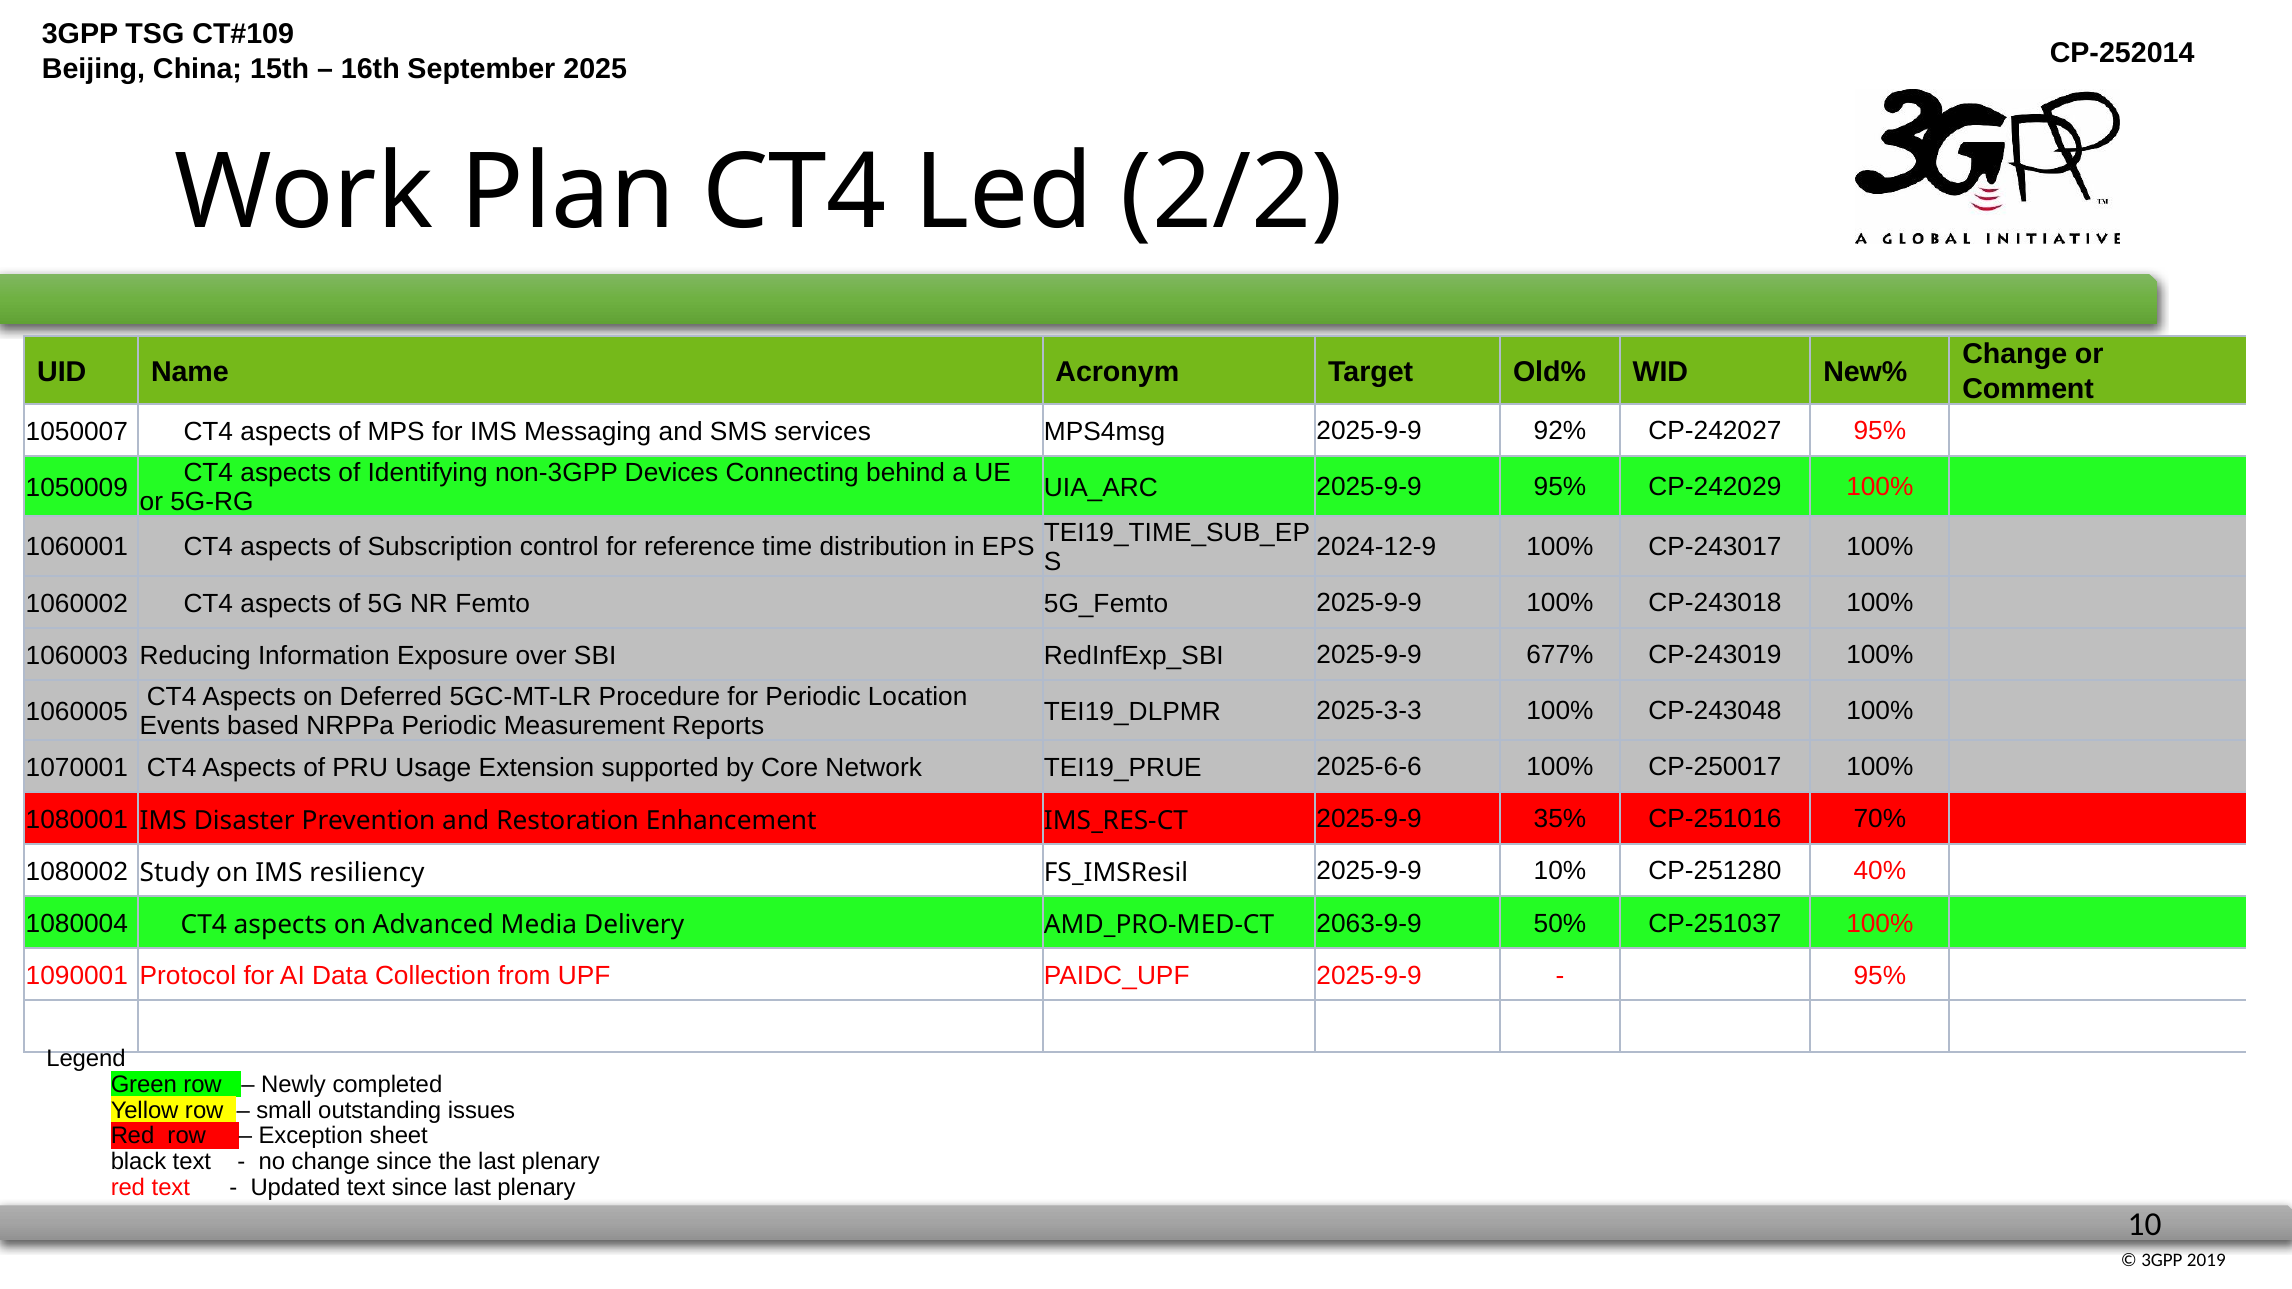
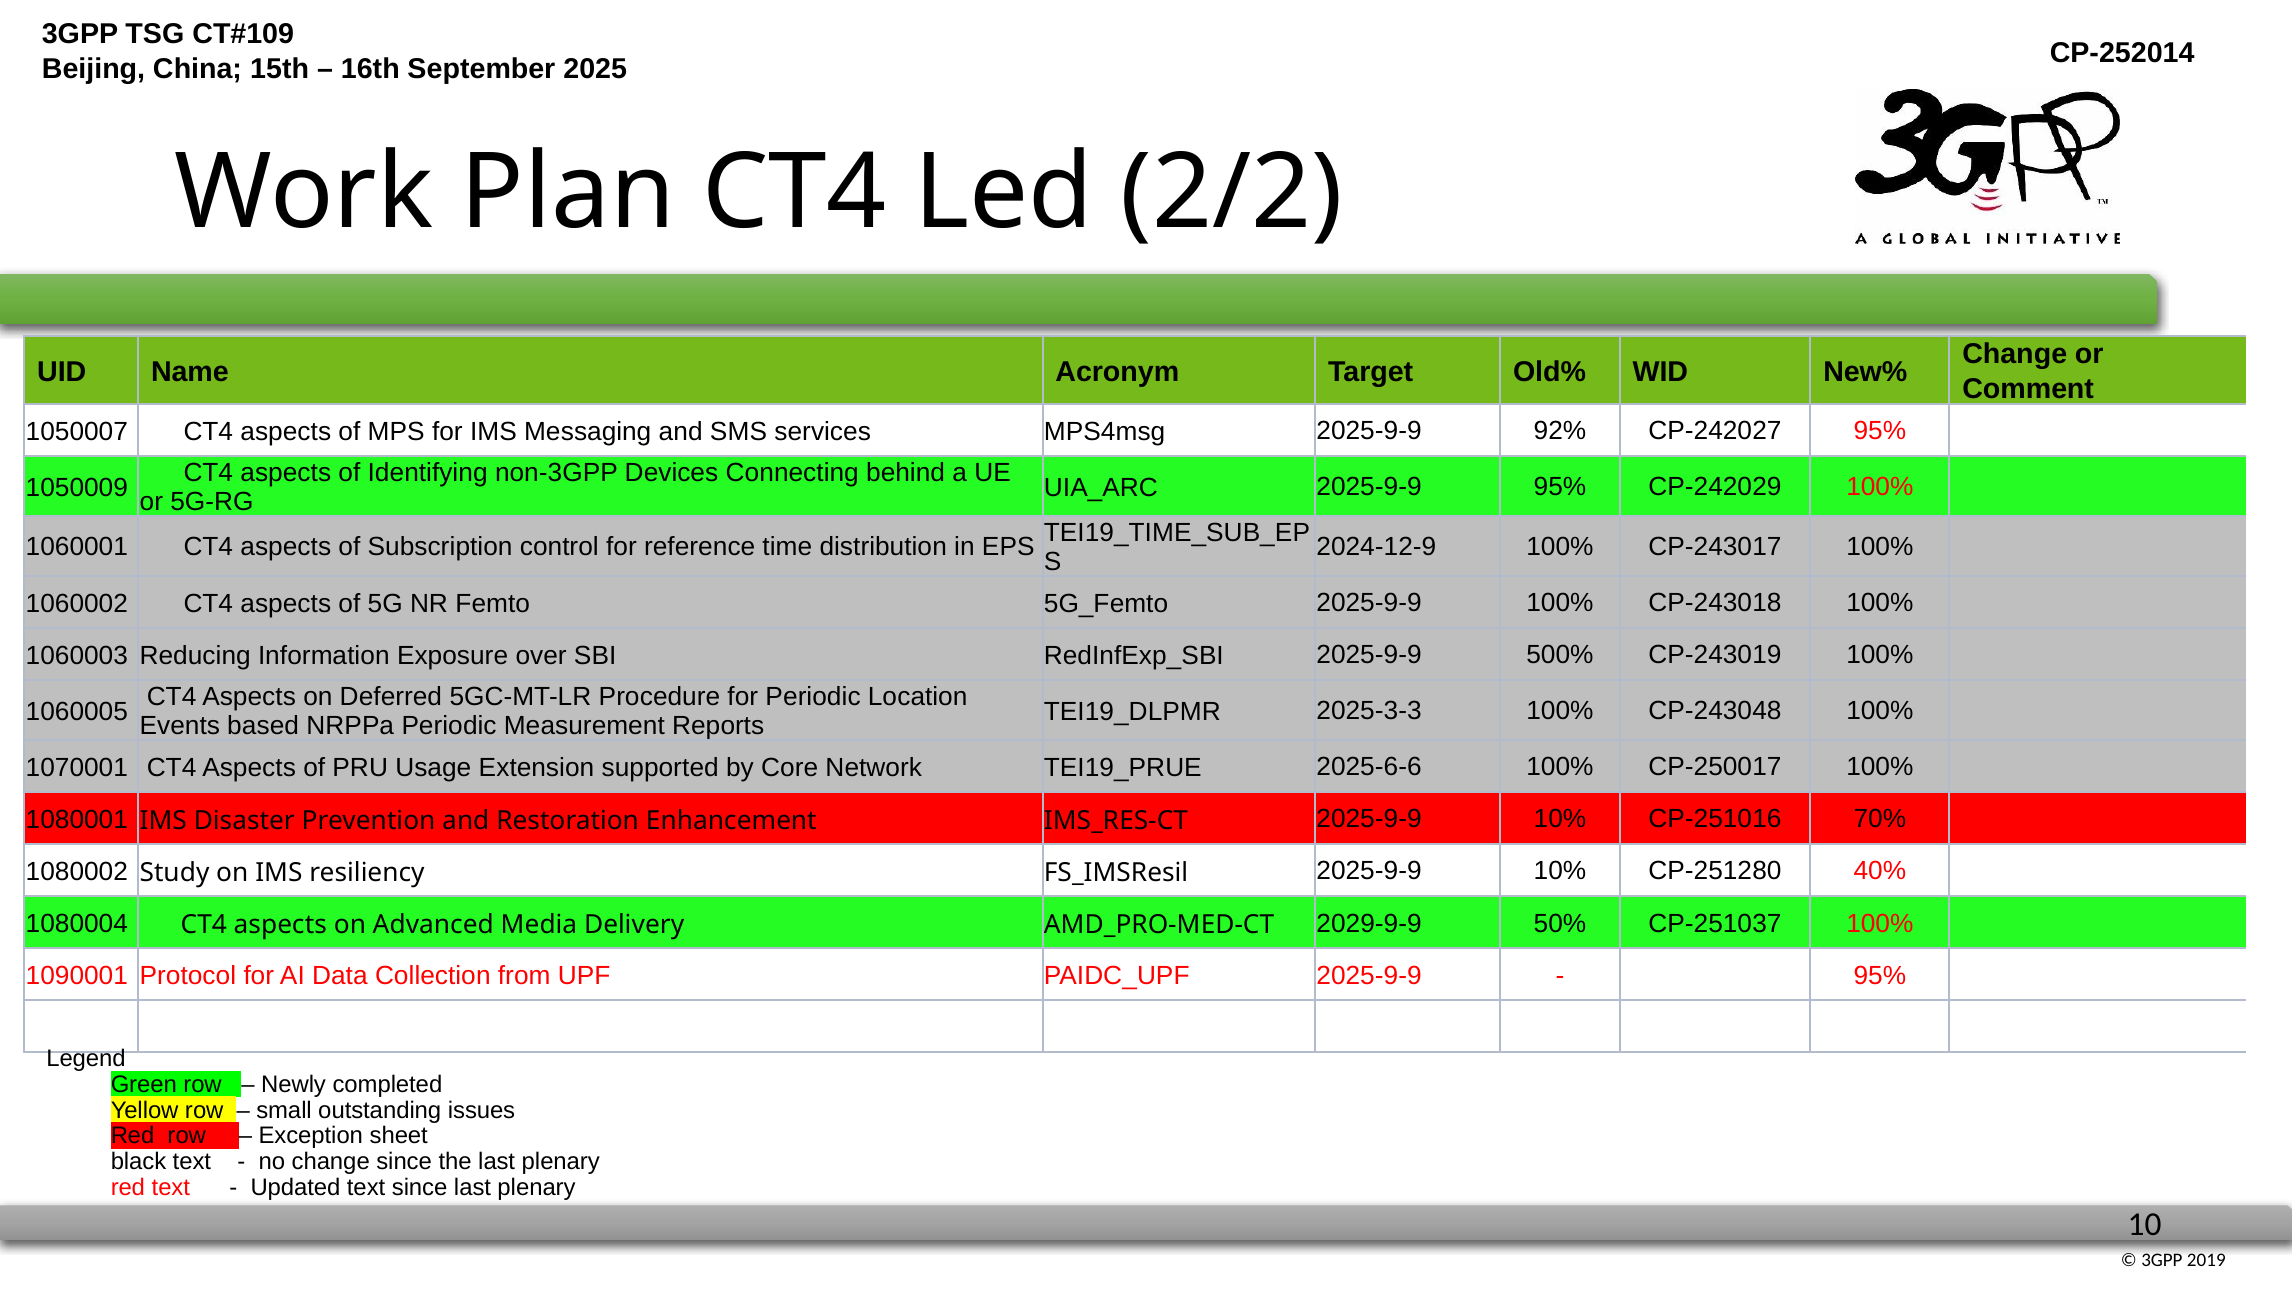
677%: 677% -> 500% (1560, 655)
35%: 35% -> 10% (1560, 819)
2063-9-9: 2063-9-9 -> 2029-9-9 (1369, 924)
